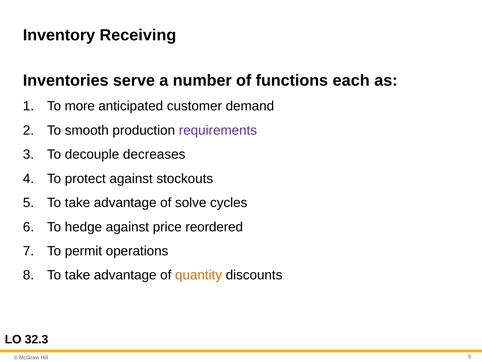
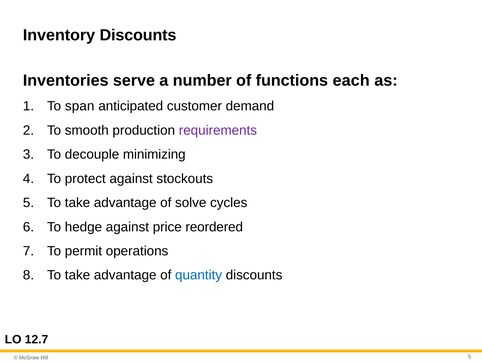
Inventory Receiving: Receiving -> Discounts (138, 35)
more: more -> span (80, 106)
decreases: decreases -> minimizing (154, 154)
quantity colour: orange -> blue (199, 275)
32.3: 32.3 -> 12.7 (37, 339)
